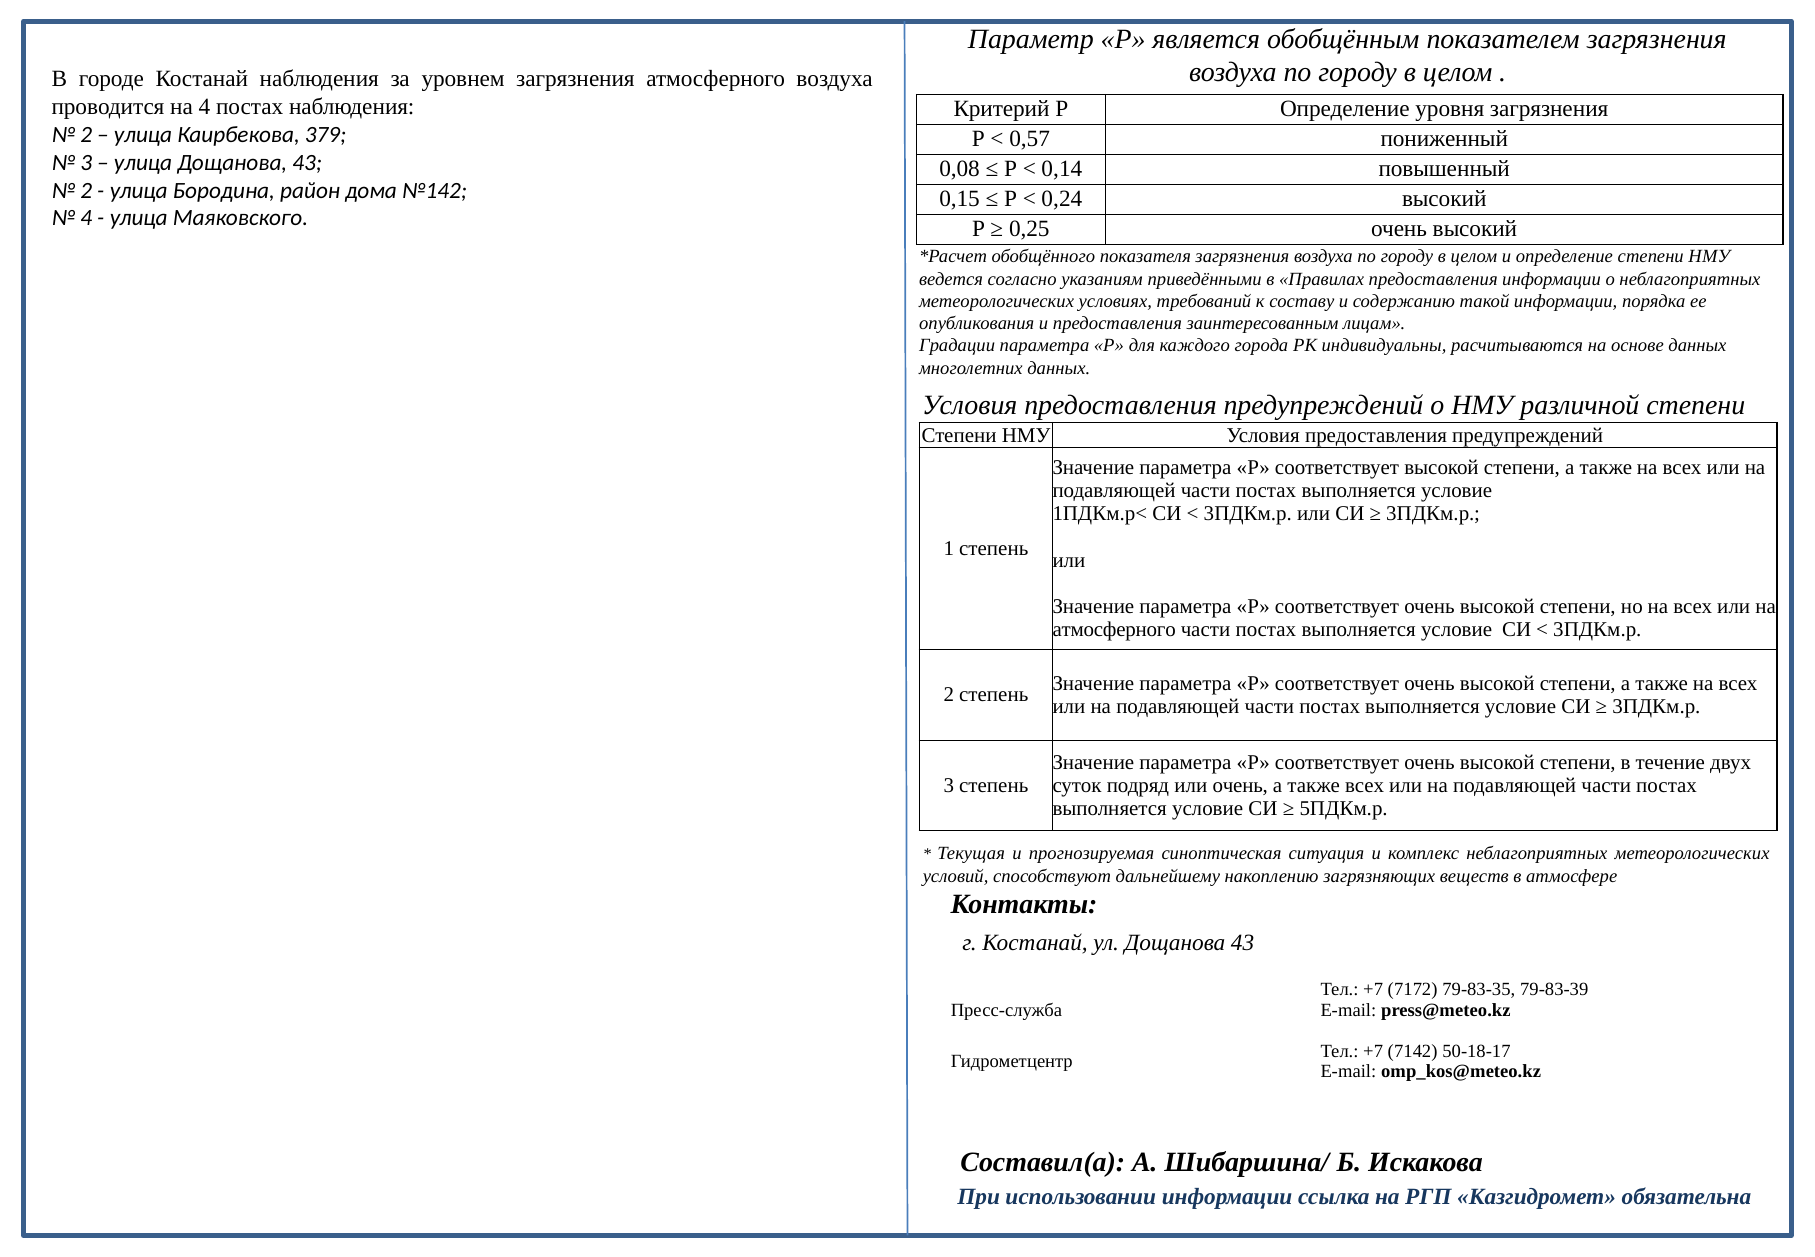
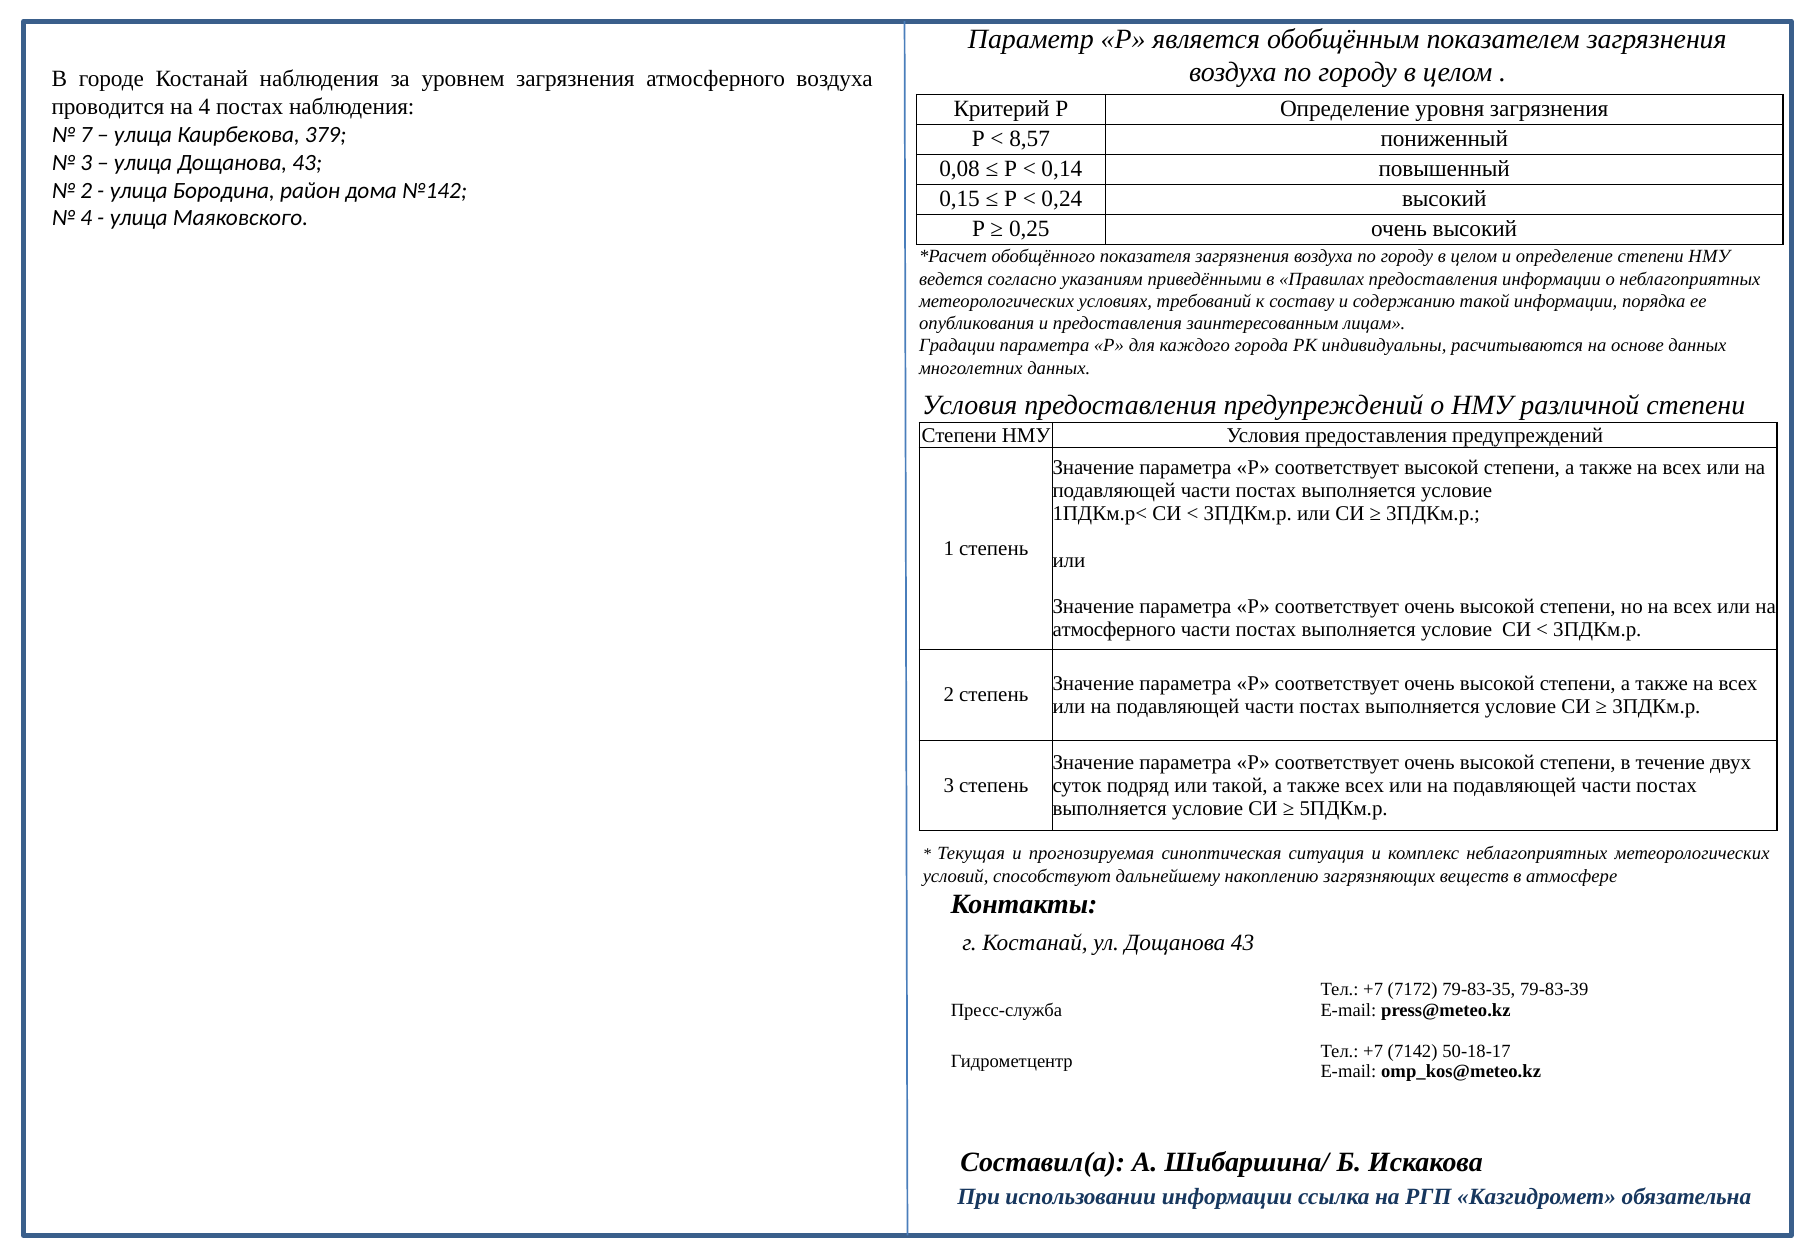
2: 2 -> 7 (86, 134)
0,57: 0,57 -> 8,57 (1030, 139)
или очень: очень -> такой (1240, 785)
